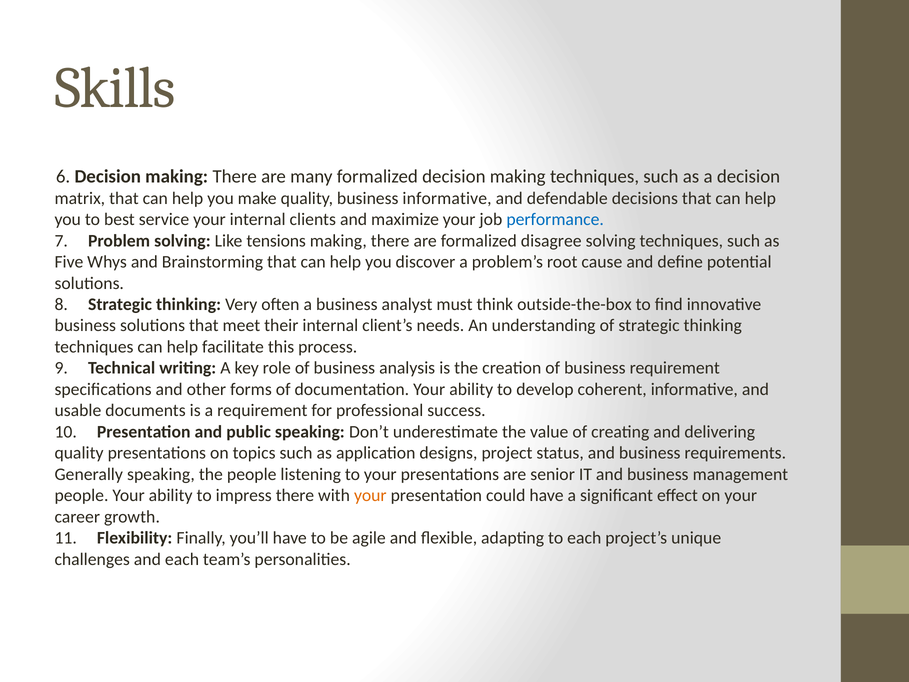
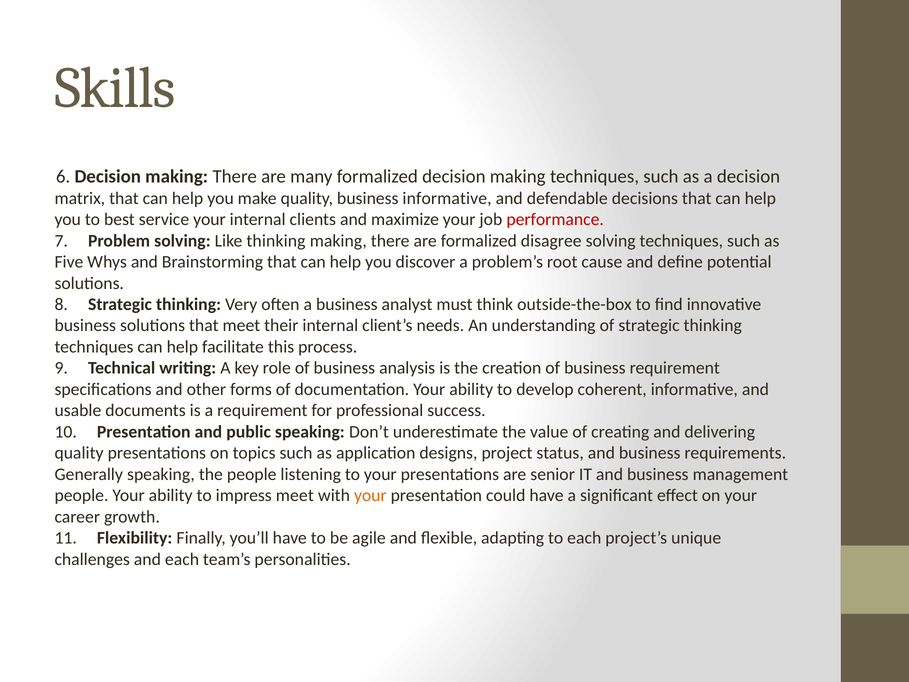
performance colour: blue -> red (555, 219)
Like tensions: tensions -> thinking (276, 241)
impress there: there -> meet (295, 495)
